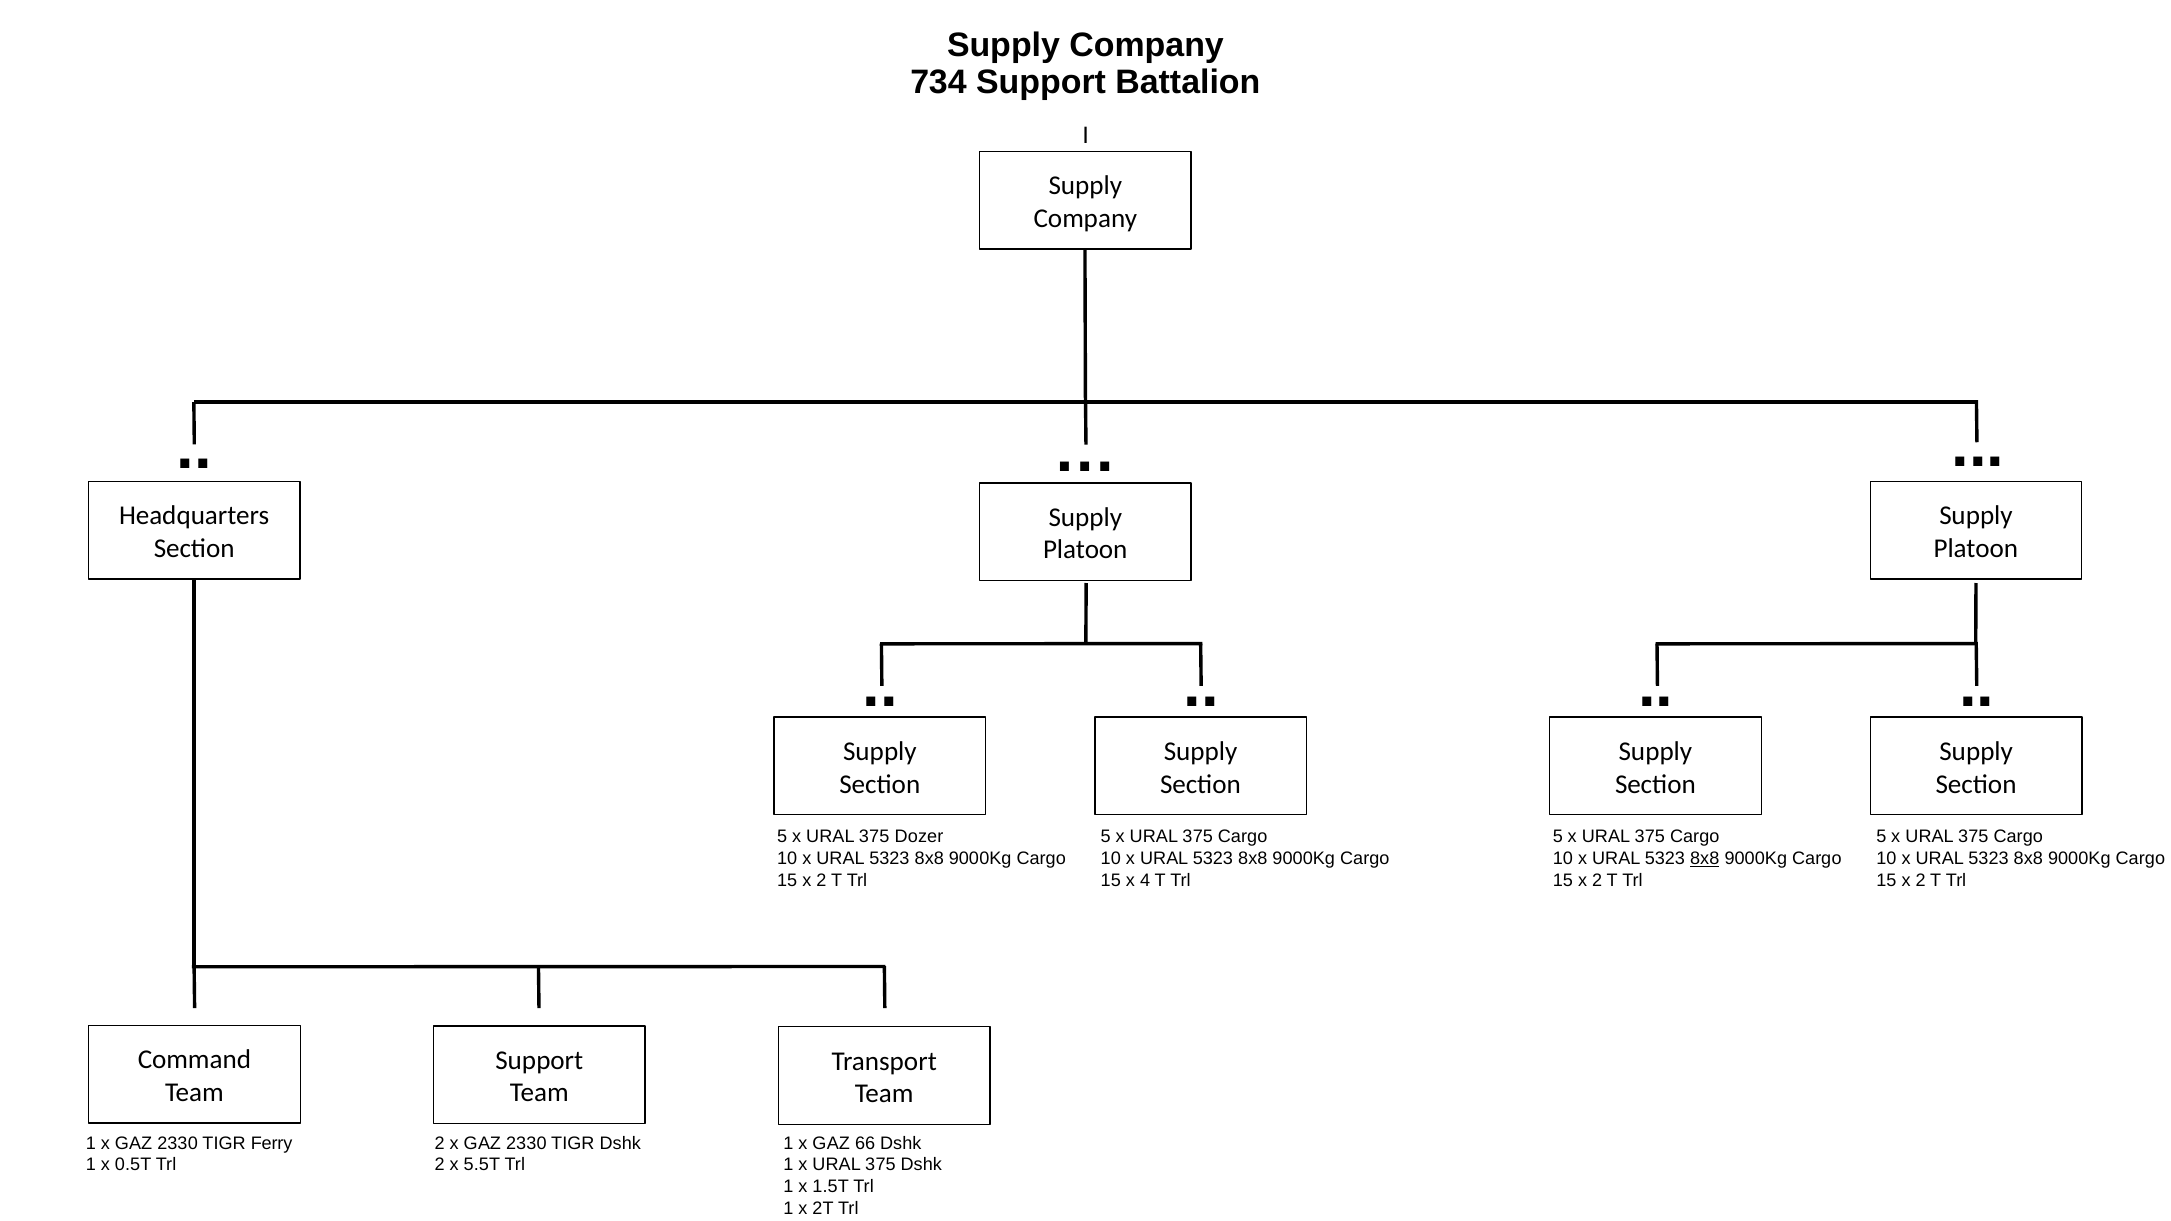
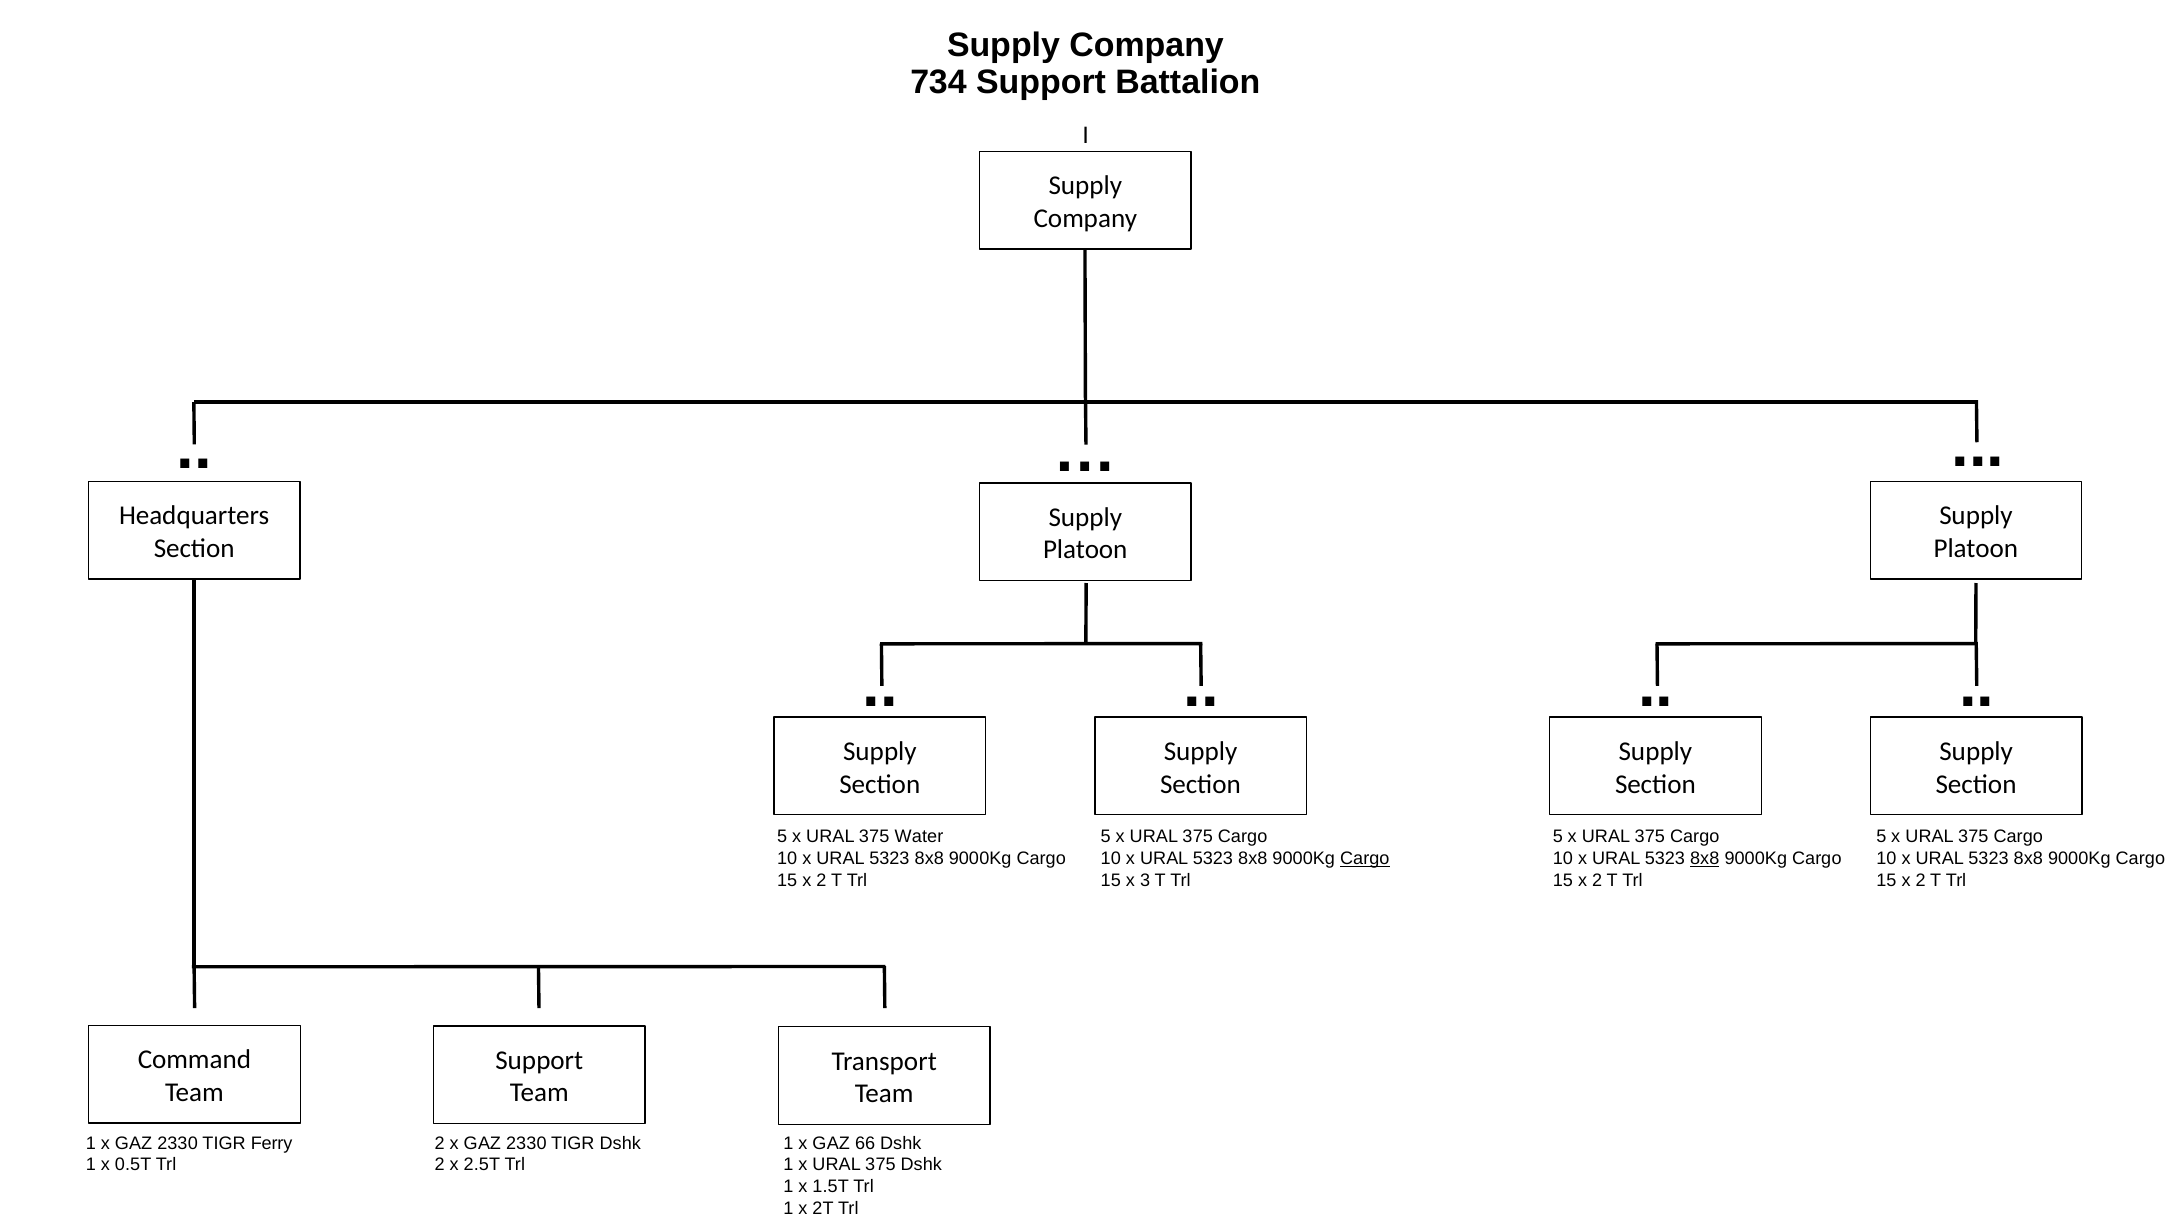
Dozer: Dozer -> Water (919, 837)
Cargo underline: none -> present (1365, 859)
4: 4 -> 3 (1145, 880)
5.5T: 5.5T -> 2.5T (482, 1165)
